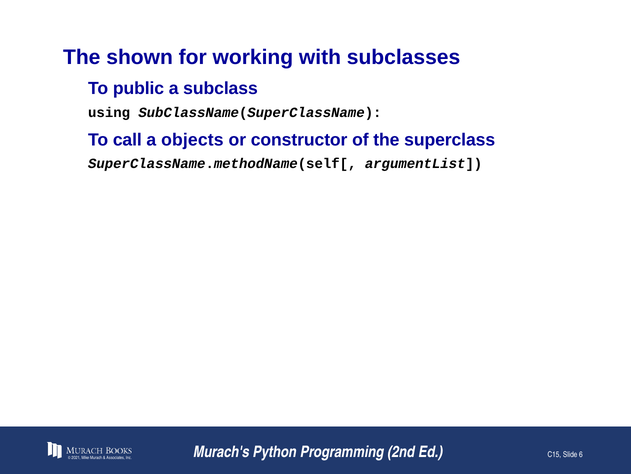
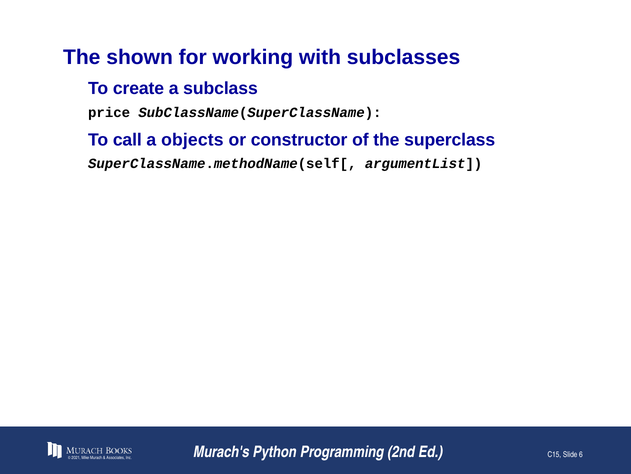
public: public -> create (138, 89)
using: using -> price (109, 112)
